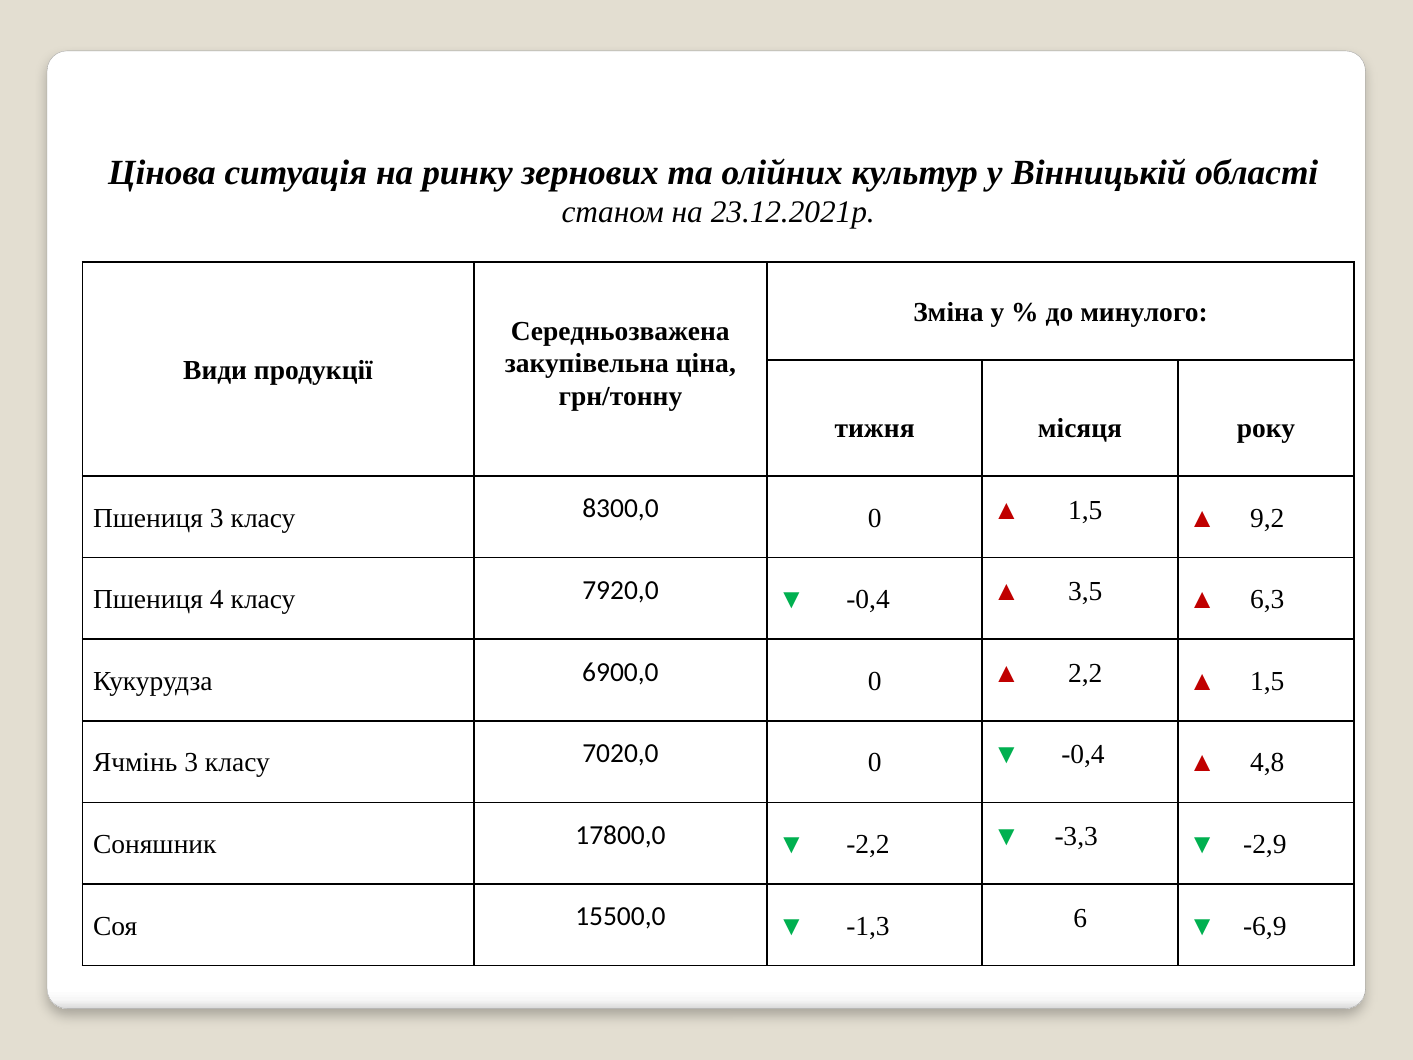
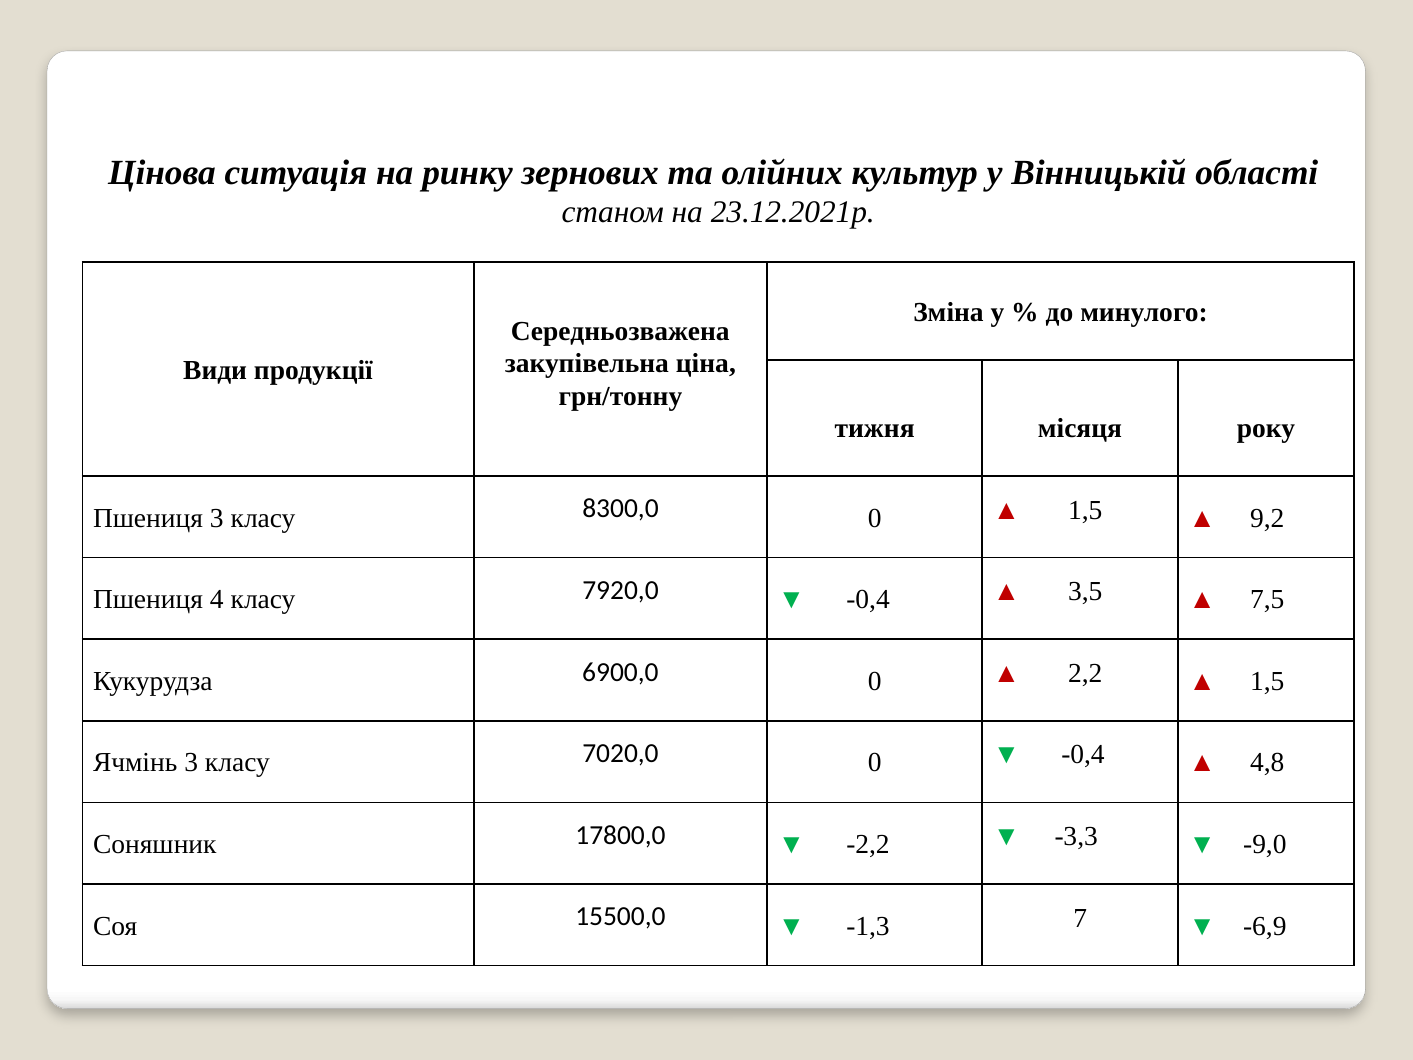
6,3: 6,3 -> 7,5 (1267, 600)
-2,9: -2,9 -> -9,0 (1265, 844)
6: 6 -> 7 (1080, 918)
